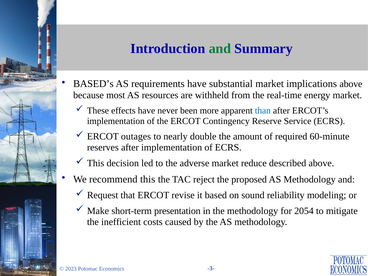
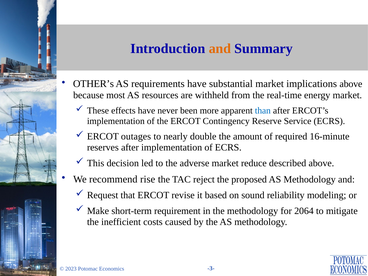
and colour: green -> orange (220, 48)
BASED’s: BASED’s -> OTHER’s (93, 84)
60-minute: 60-minute -> 16-minute (330, 136)
recommend this: this -> rise (148, 179)
presentation: presentation -> requirement (177, 211)
2054: 2054 -> 2064 (304, 211)
